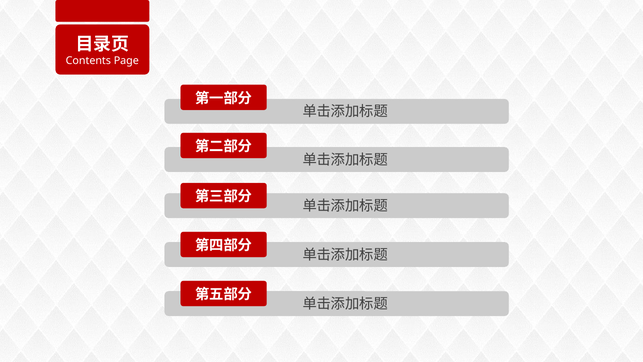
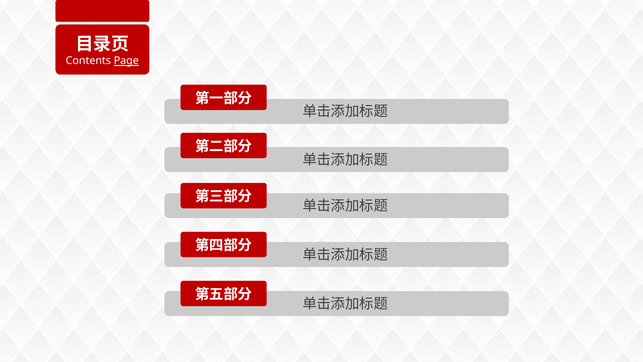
Page underline: none -> present (126, 61)
